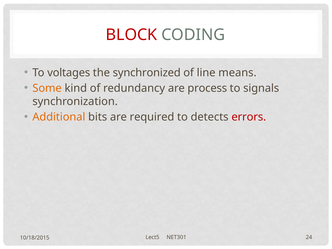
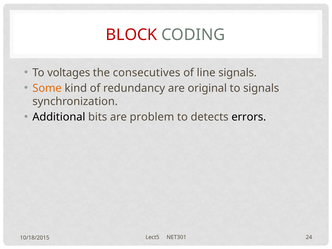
synchronized: synchronized -> consecutives (147, 73)
line means: means -> signals (238, 73)
process: process -> original (207, 88)
Additional colour: orange -> black (59, 117)
required: required -> problem (152, 117)
errors colour: red -> black (249, 117)
